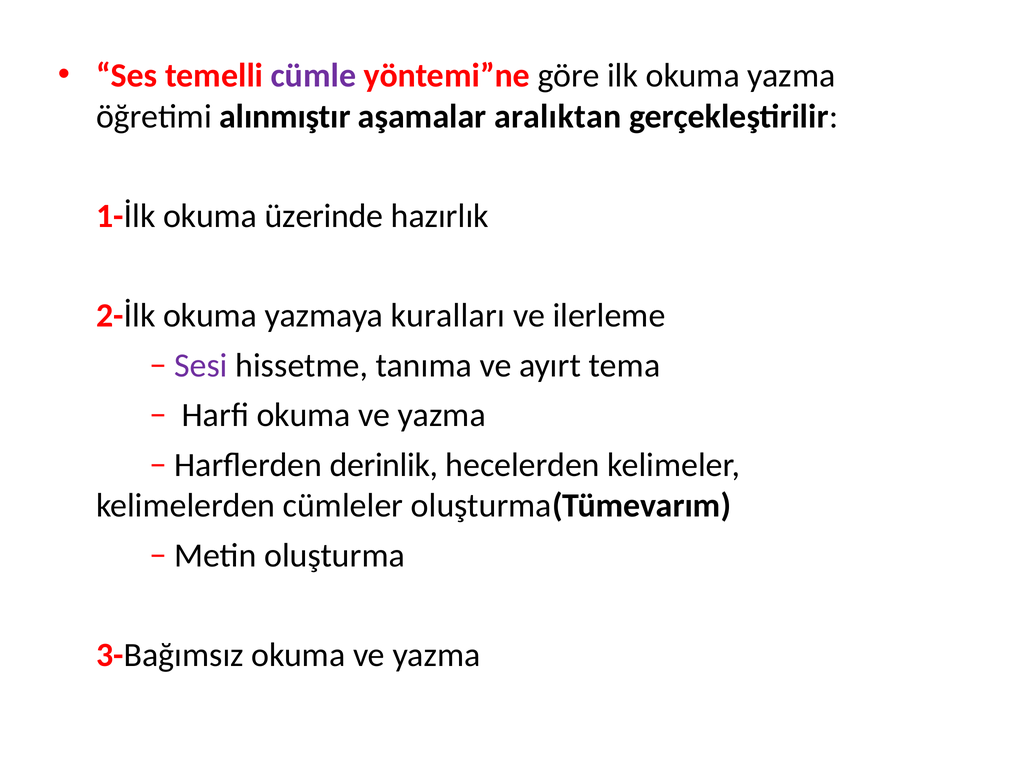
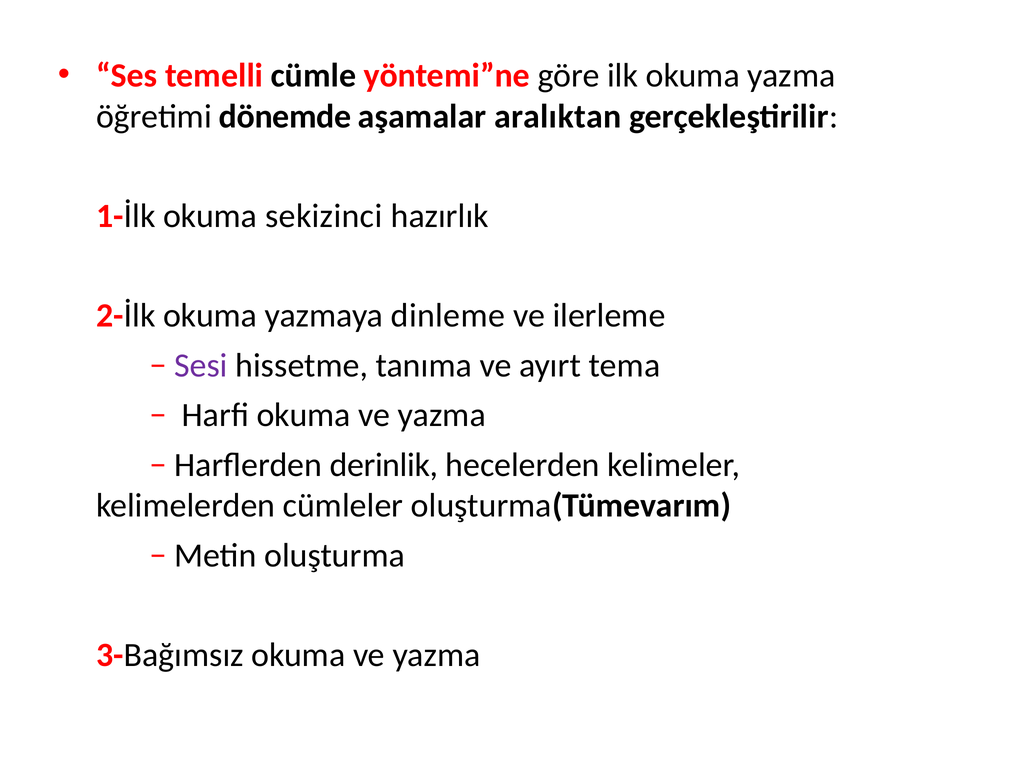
cümle colour: purple -> black (313, 76)
alınmıştır: alınmıştır -> dönemde (285, 116)
üzerinde: üzerinde -> sekizinci (324, 216)
kuralları: kuralları -> dinleme (448, 315)
